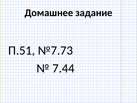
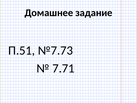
7.44: 7.44 -> 7.71 (63, 68)
